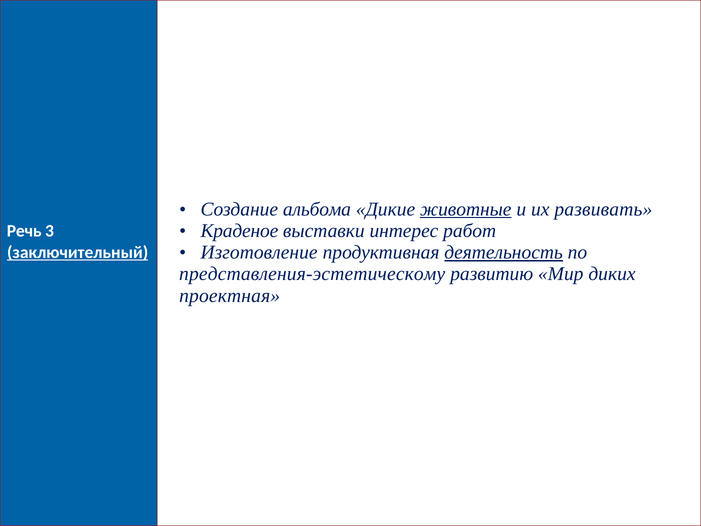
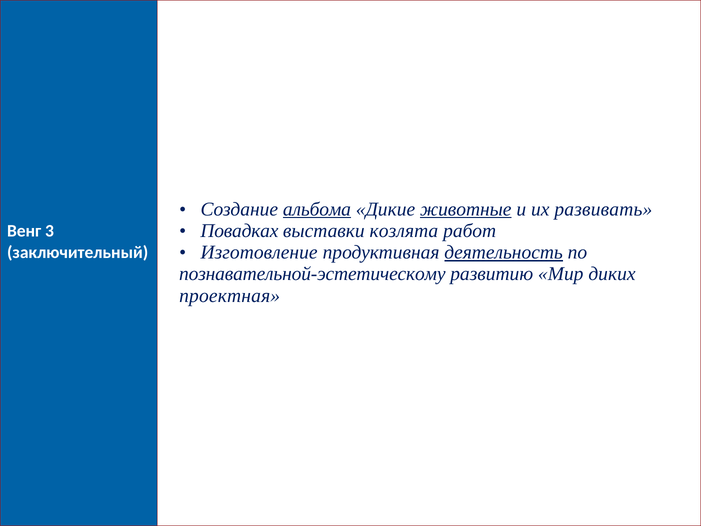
альбома underline: none -> present (317, 209)
Краденое: Краденое -> Повадках (239, 231)
интерес: интерес -> козлята (404, 231)
Речь: Речь -> Венг (24, 231)
заключительный underline: present -> none (78, 252)
представления-эстетическому: представления-эстетическому -> познавательной-эстетическому (312, 274)
